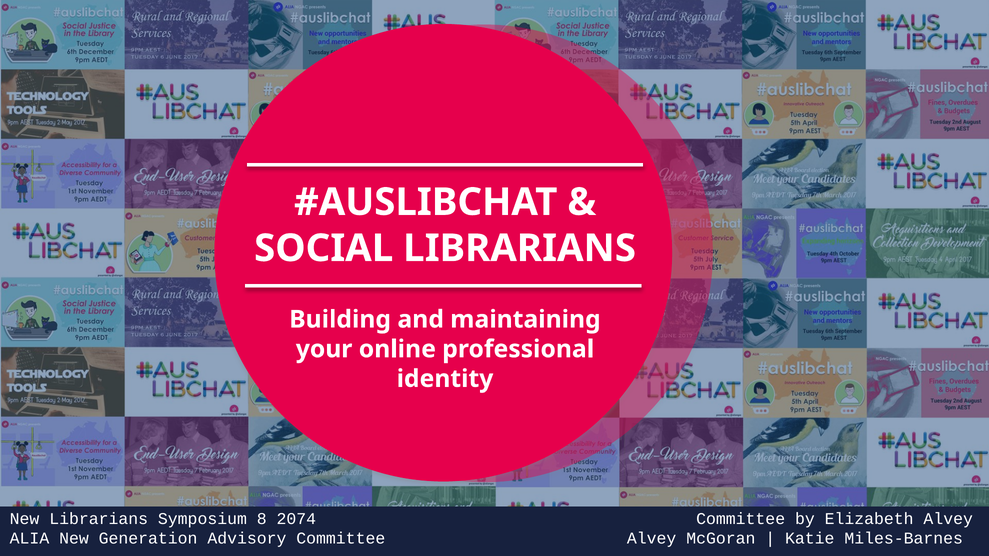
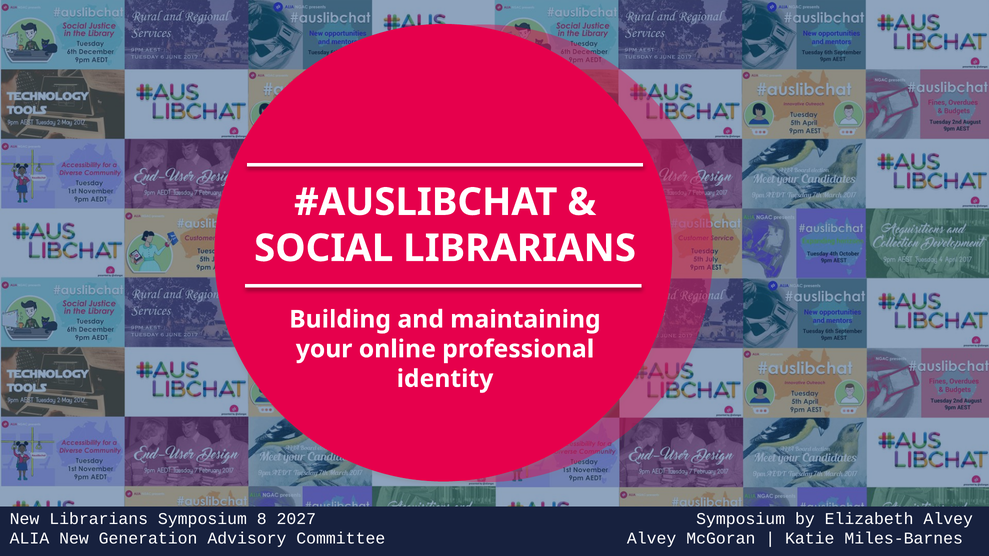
2074: 2074 -> 2027 (296, 519)
Committee: Committee -> Symposium (741, 519)
